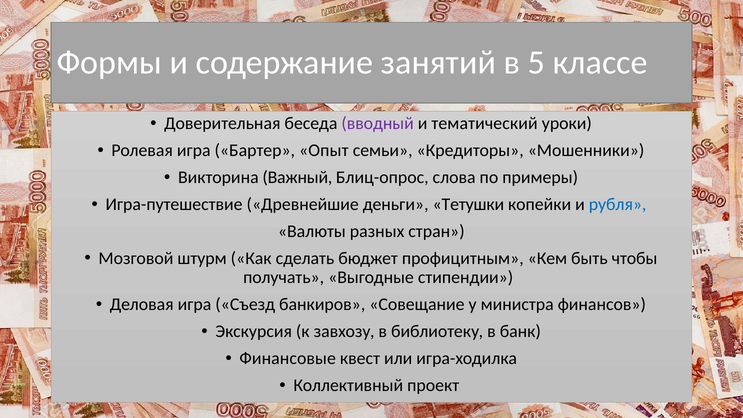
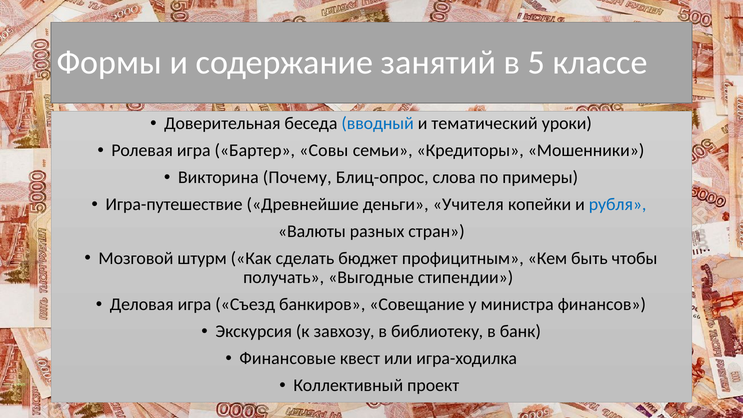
вводный colour: purple -> blue (378, 124)
Опыт: Опыт -> Совы (324, 151)
Важный: Важный -> Почему (297, 177)
Тетушки: Тетушки -> Учителя (468, 204)
